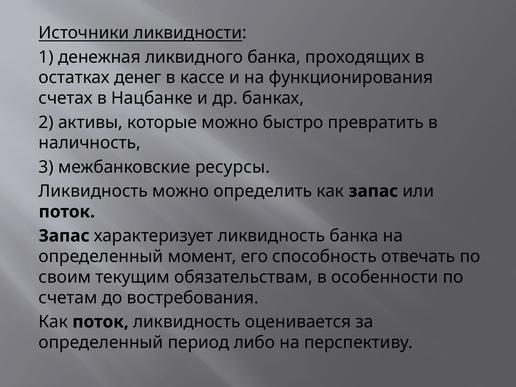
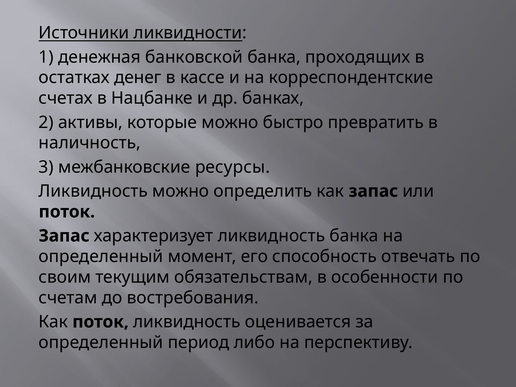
ликвидного: ликвидного -> банковской (194, 57)
функционирования: функционирования -> корреспондентские (351, 78)
